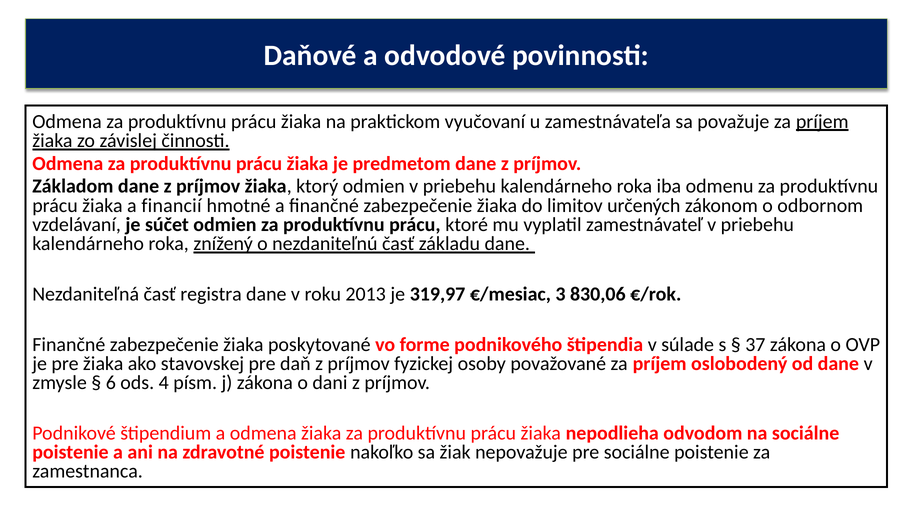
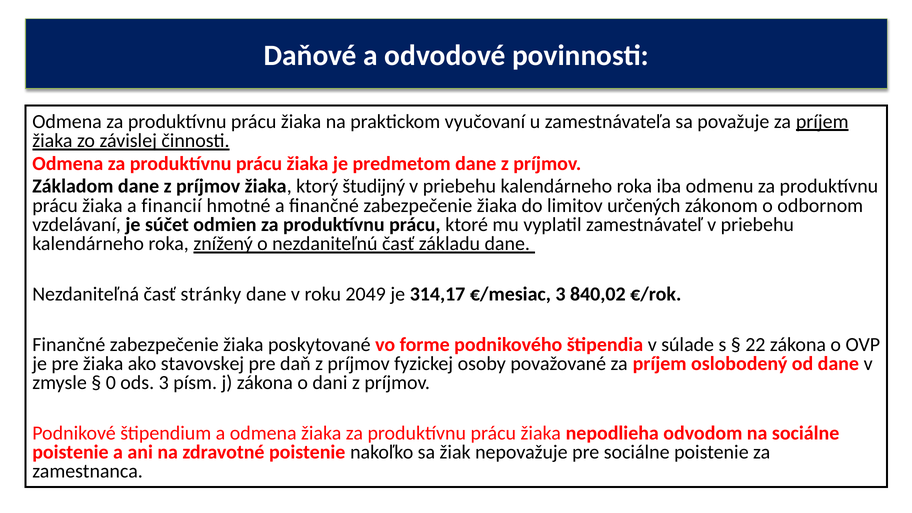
ktorý odmien: odmien -> študijný (374, 186)
registra: registra -> stránky (211, 294)
2013: 2013 -> 2049 (366, 294)
319,97: 319,97 -> 314,17 (438, 294)
830,06: 830,06 -> 840,02 (598, 294)
37: 37 -> 22 (755, 344)
6: 6 -> 0 (111, 383)
ods 4: 4 -> 3 (164, 383)
